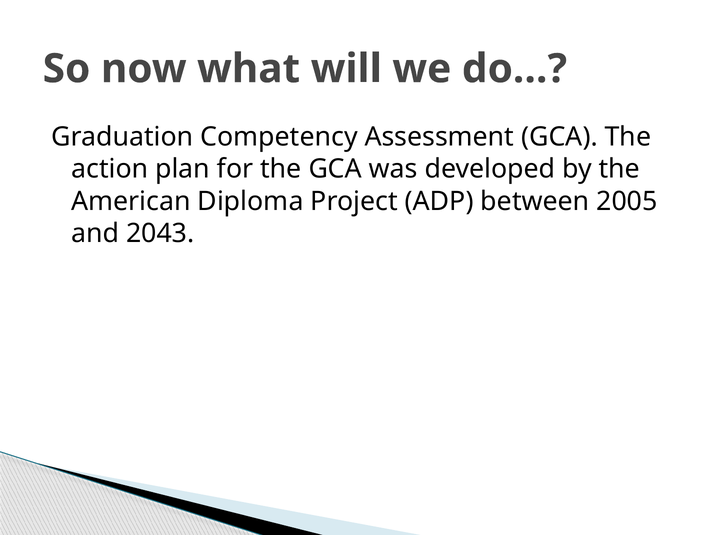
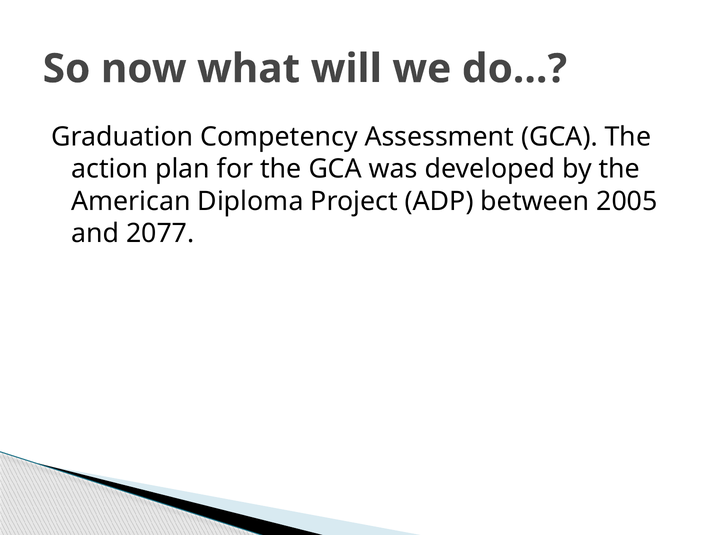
2043: 2043 -> 2077 (160, 233)
